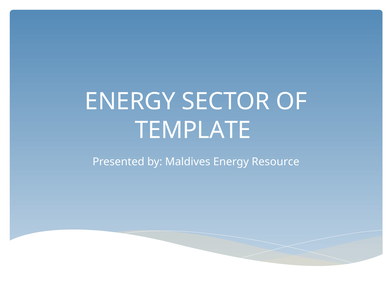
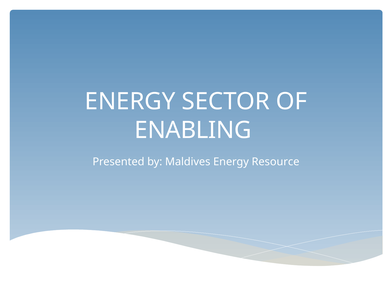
TEMPLATE: TEMPLATE -> ENABLING (193, 130)
